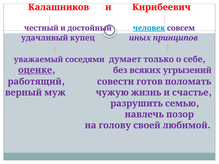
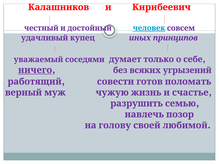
оценке: оценке -> ничего (35, 70)
